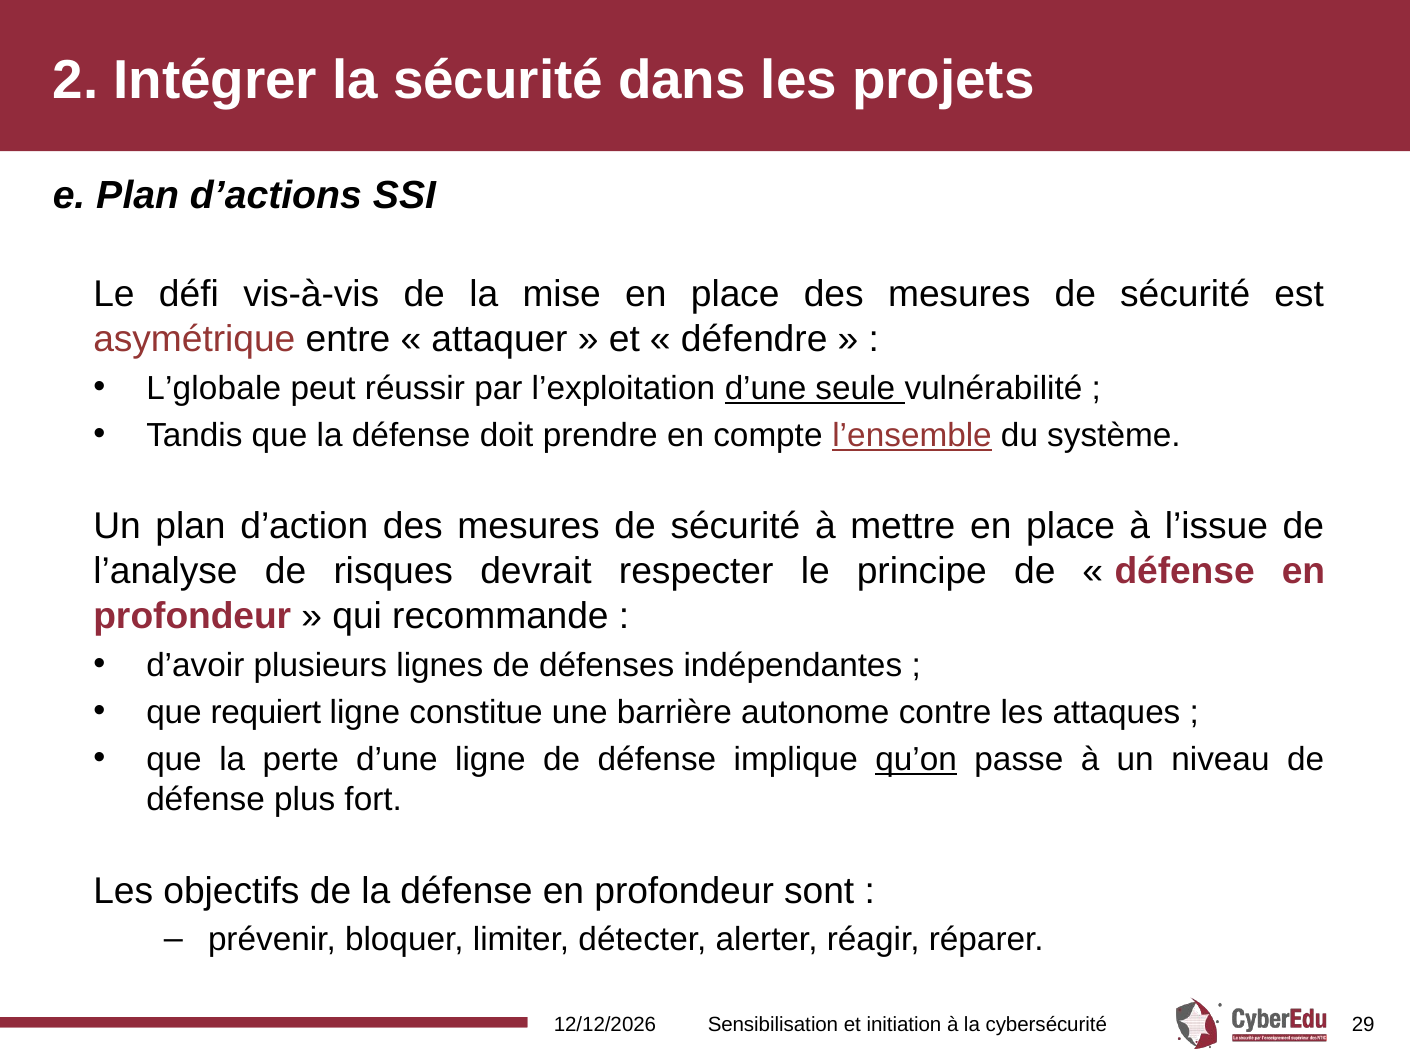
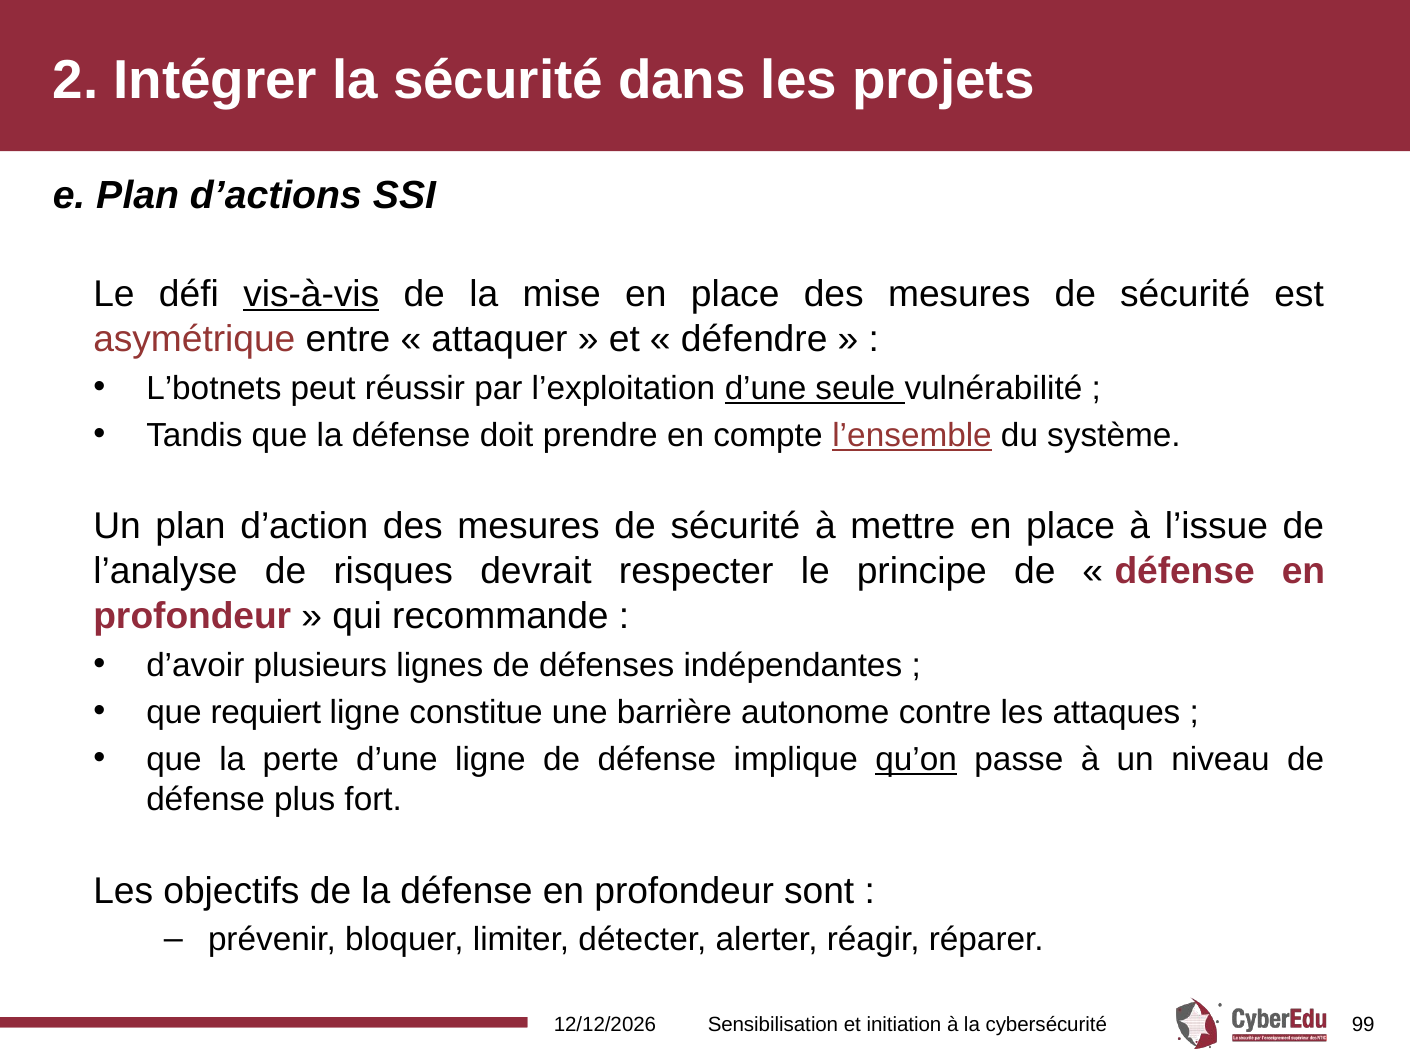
vis-à-vis underline: none -> present (311, 294)
L’globale: L’globale -> L’botnets (214, 388)
29: 29 -> 99 (1363, 1024)
